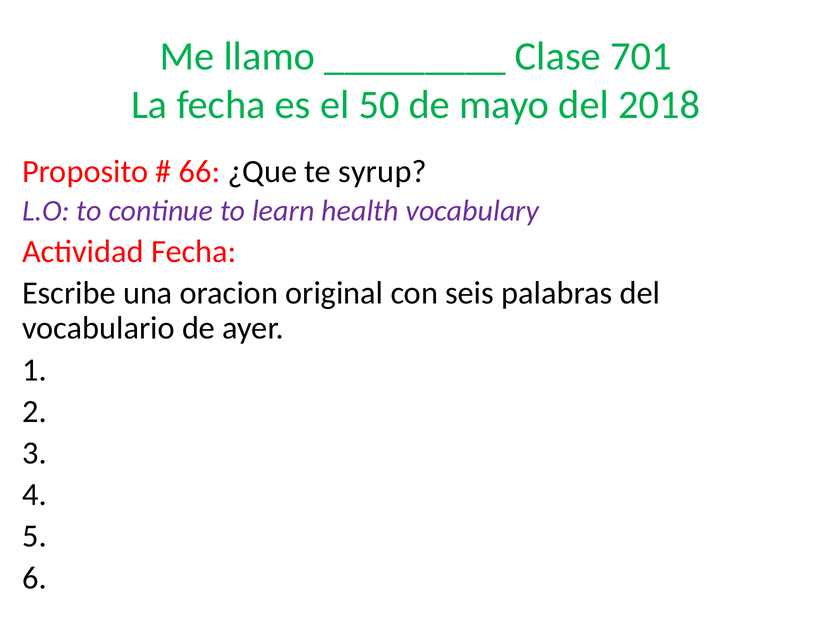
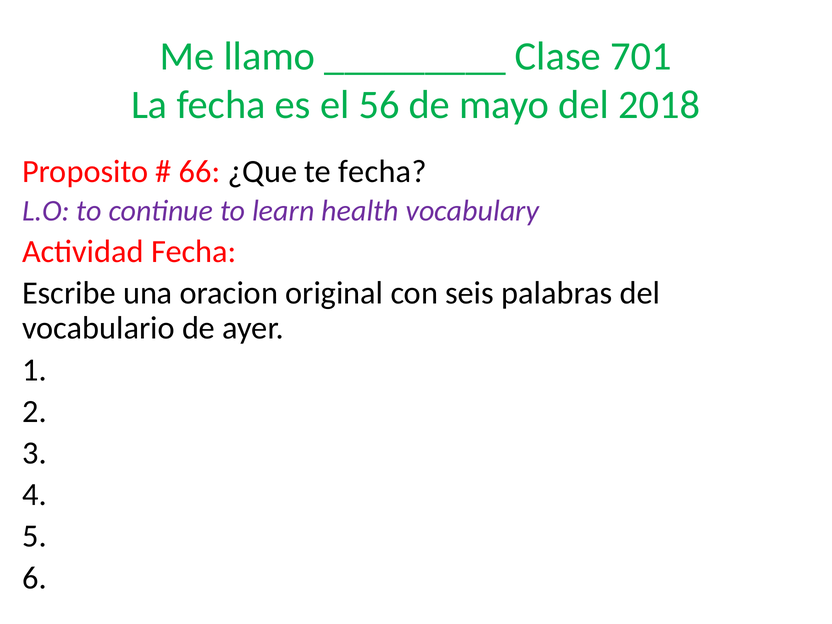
50: 50 -> 56 (379, 105)
te syrup: syrup -> fecha (382, 171)
